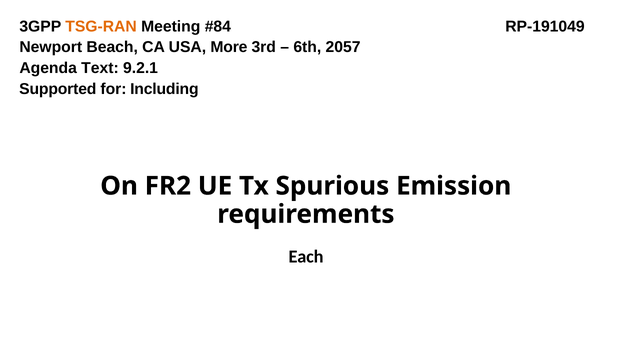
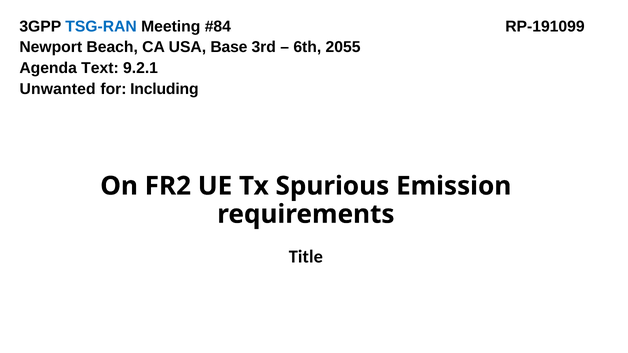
TSG-RAN colour: orange -> blue (101, 26)
RP-191049: RP-191049 -> RP-191099 (545, 26)
More: More -> Base (229, 47)
2057: 2057 -> 2055 (343, 47)
Supported: Supported -> Unwanted (58, 89)
Each: Each -> Title (306, 257)
